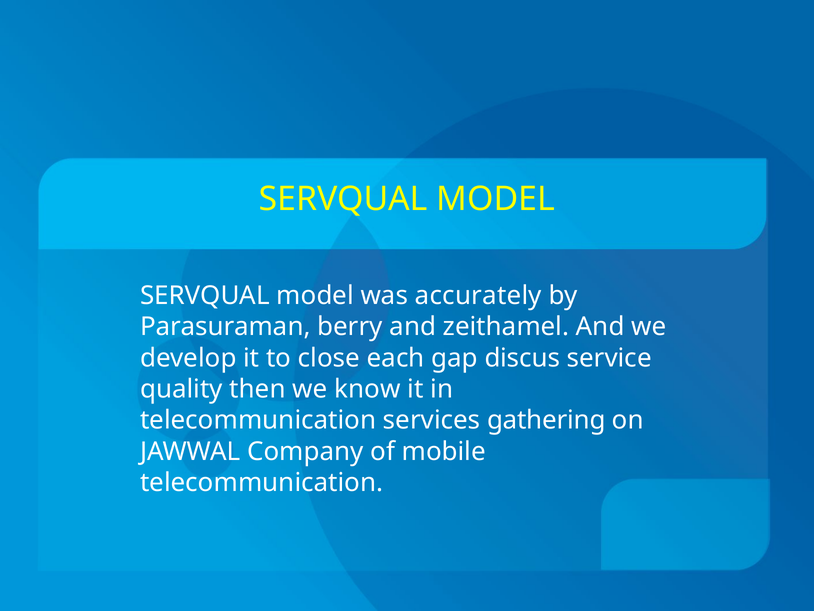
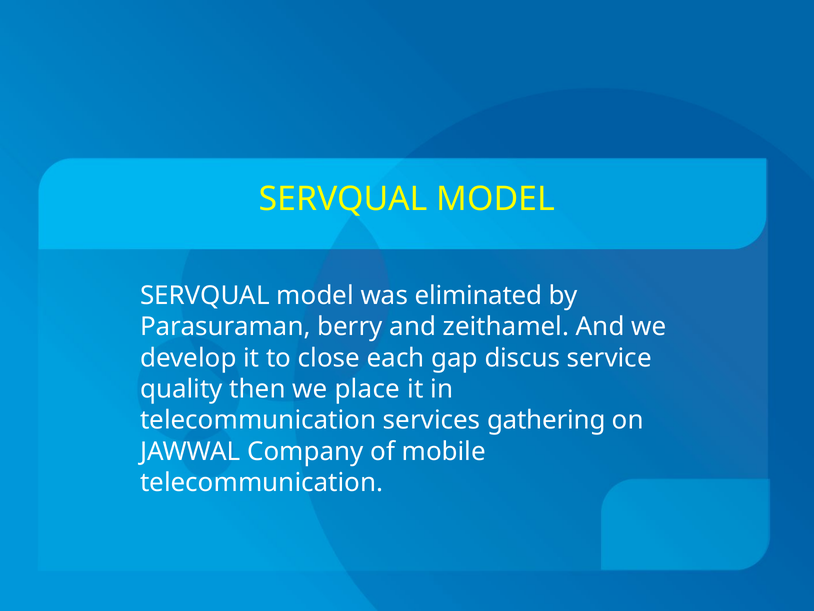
accurately: accurately -> eliminated (479, 295)
know: know -> place (367, 389)
